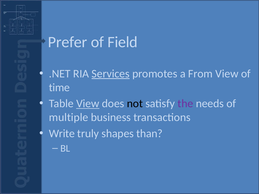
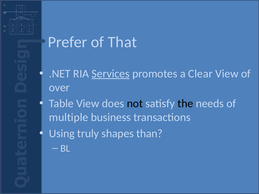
Field: Field -> That (122, 42)
From: From -> Clear (200, 74)
time: time -> over (59, 88)
View underline: present -> none (88, 104)
the colour: purple -> black (185, 104)
Write: Write -> Using (62, 134)
